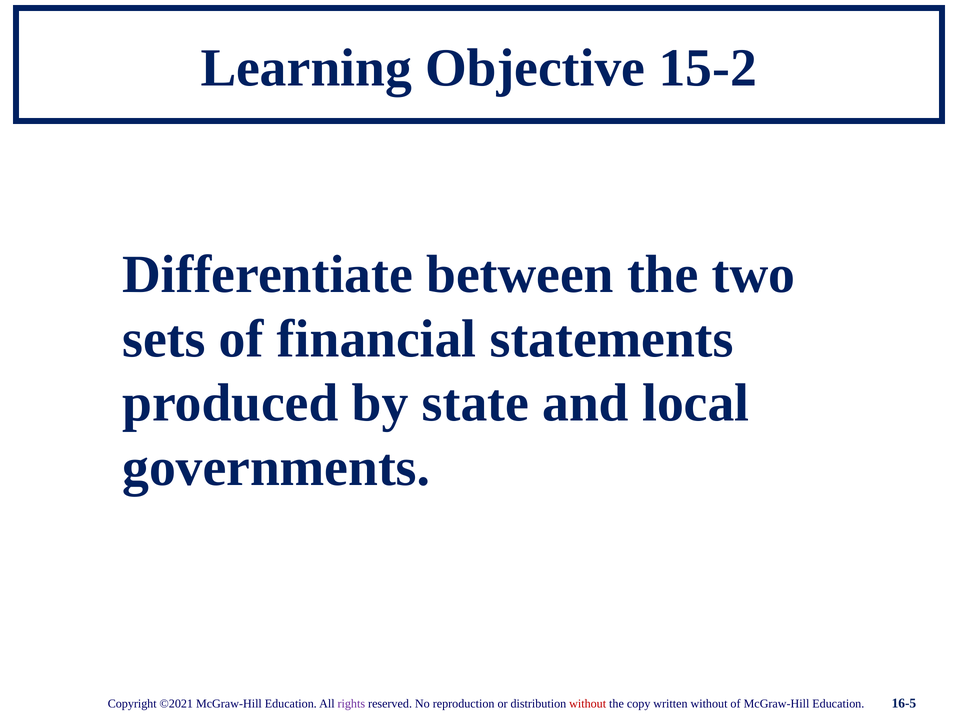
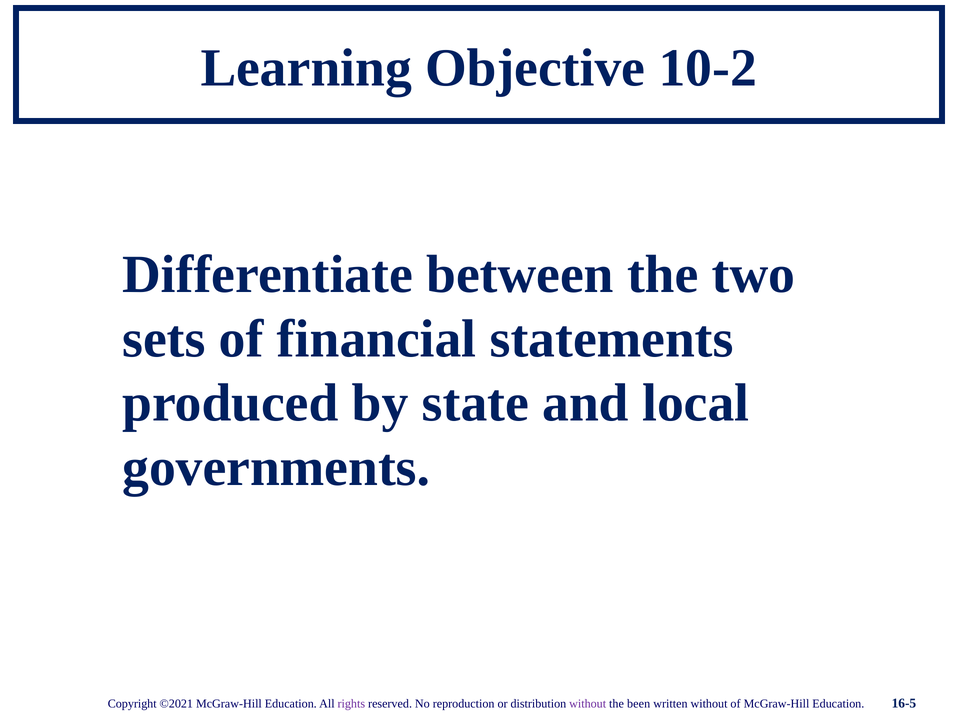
15-2: 15-2 -> 10-2 (708, 68)
without colour: red -> purple (588, 703)
copy: copy -> been (639, 703)
